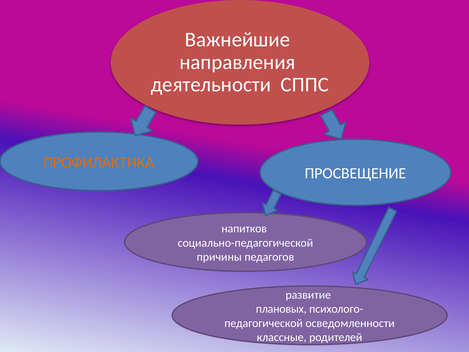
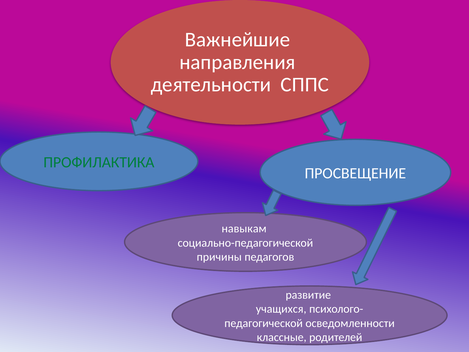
ПРОФИЛАКТИКА colour: orange -> green (99, 162)
напитков: напитков -> навыкам (244, 229)
плановых: плановых -> учащихся (281, 309)
